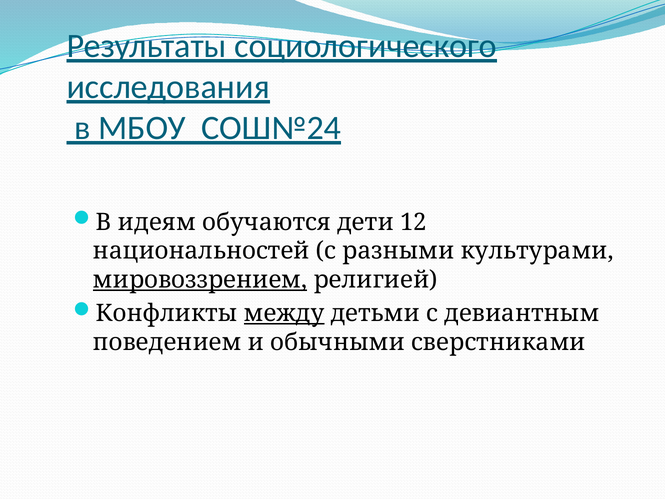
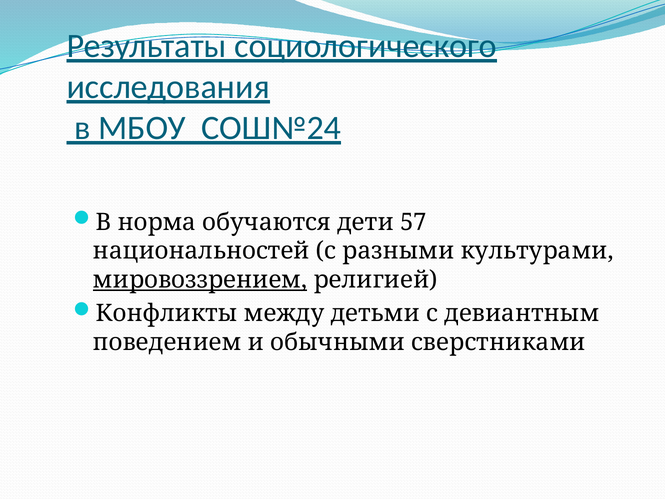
идеям: идеям -> норма (157, 222)
12: 12 -> 57 (413, 222)
между underline: present -> none (284, 313)
